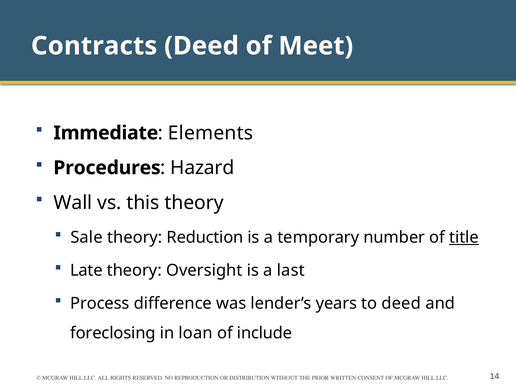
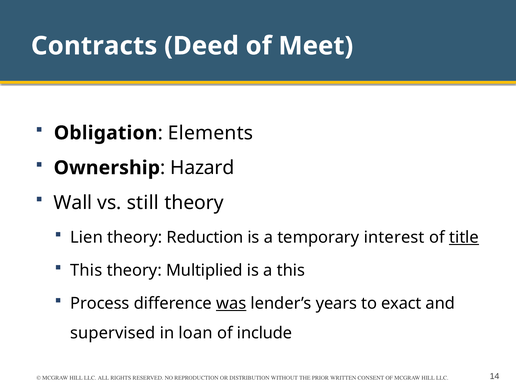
Immediate: Immediate -> Obligation (106, 133)
Procedures: Procedures -> Ownership (107, 168)
this: this -> still (143, 203)
Sale: Sale -> Lien (87, 237)
number: number -> interest (394, 237)
Late: Late -> This (86, 270)
Oversight: Oversight -> Multiplied (204, 270)
a last: last -> this (291, 270)
was underline: none -> present (231, 303)
to deed: deed -> exact (401, 303)
foreclosing: foreclosing -> supervised (113, 333)
